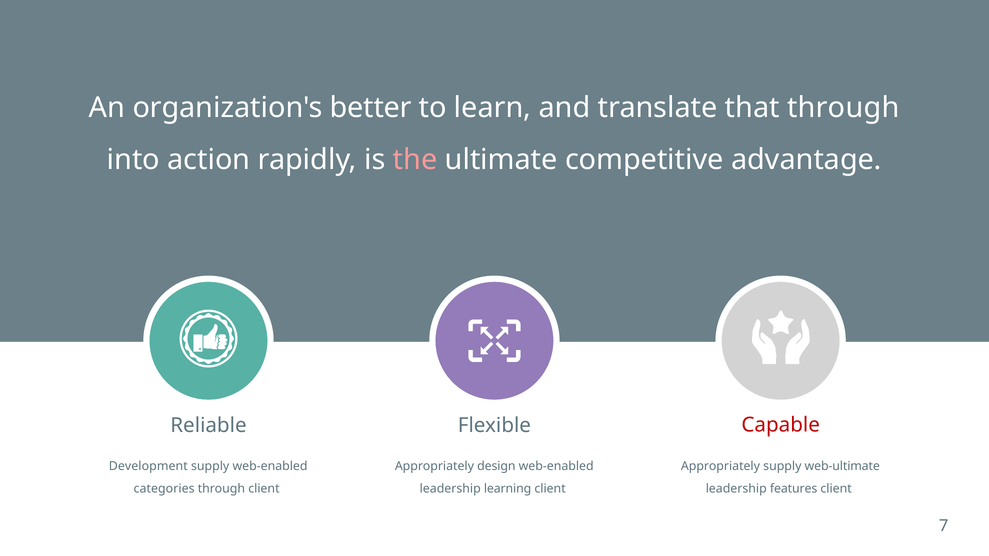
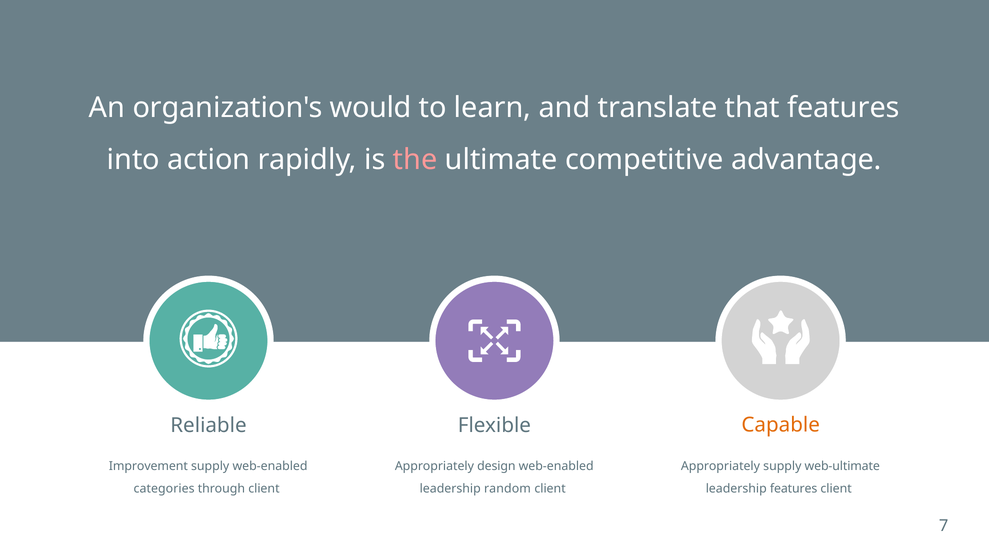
better: better -> would (371, 108)
that through: through -> features (843, 108)
Capable colour: red -> orange (781, 425)
Development: Development -> Improvement (148, 467)
learning: learning -> random (507, 489)
